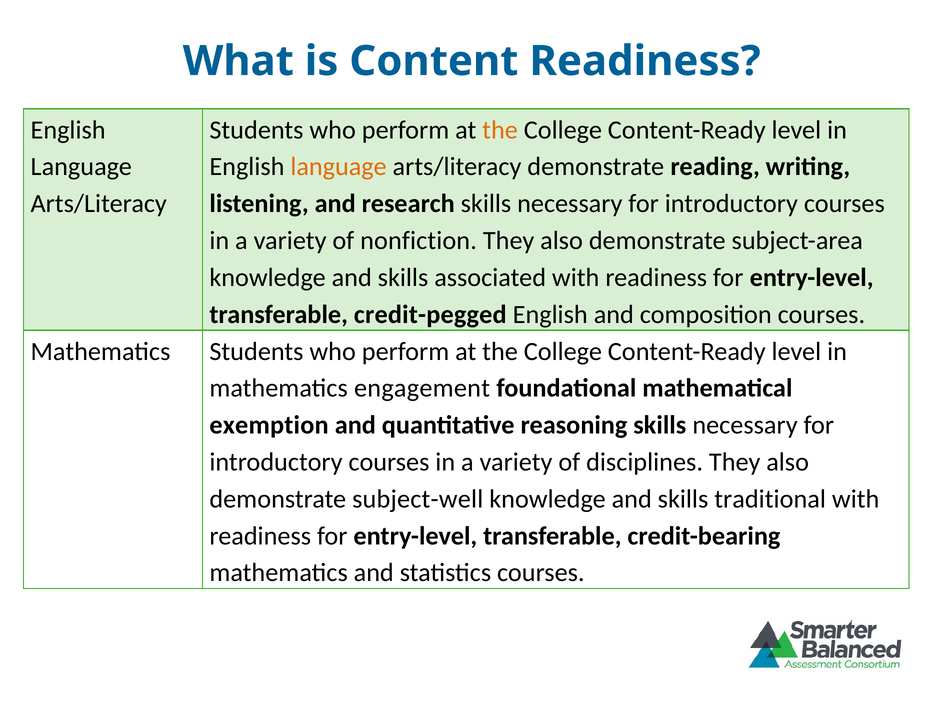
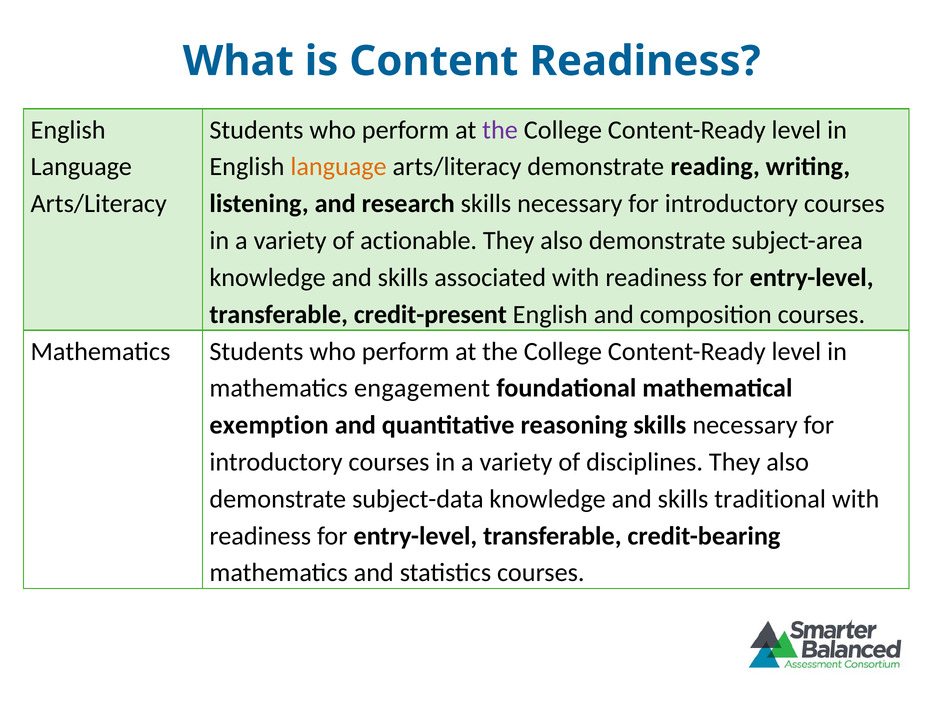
the colour: orange -> purple (500, 130)
nonfiction: nonfiction -> actionable (419, 241)
credit-pegged: credit-pegged -> credit-present (430, 314)
subject-well: subject-well -> subject-data (418, 499)
